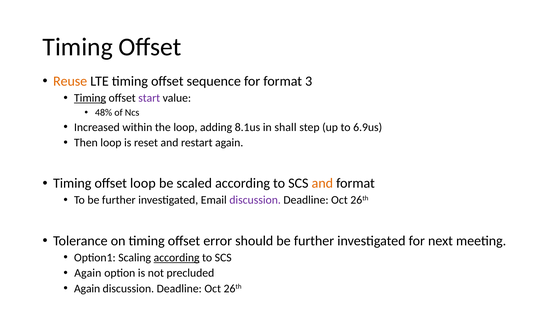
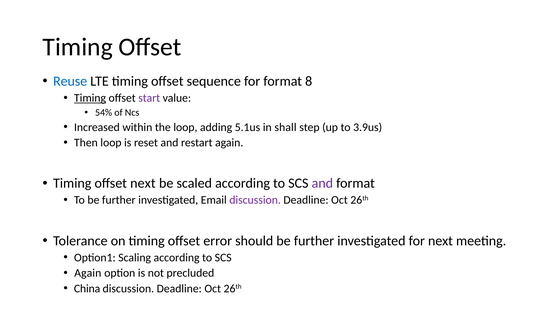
Reuse colour: orange -> blue (70, 81)
3: 3 -> 8 (309, 81)
48%: 48% -> 54% (104, 112)
8.1us: 8.1us -> 5.1us (247, 127)
6.9us: 6.9us -> 3.9us (368, 127)
offset loop: loop -> next (143, 183)
and colour: orange -> purple (322, 183)
according underline: present -> none (177, 257)
Again: Again -> China (87, 288)
